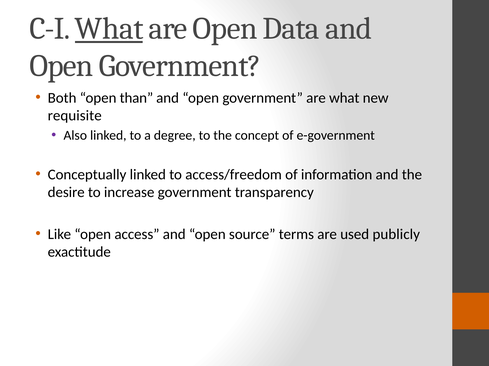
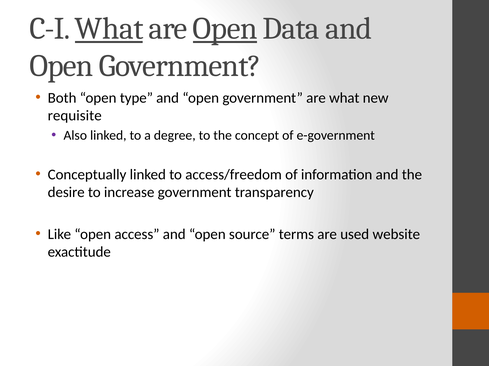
Open underline: none -> present (225, 29)
than: than -> type (136, 98)
publicly: publicly -> website (396, 235)
